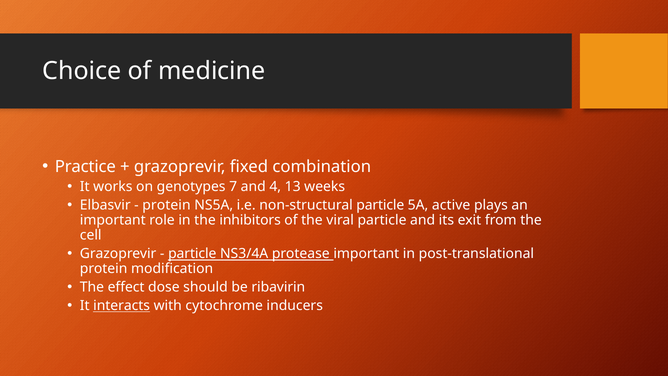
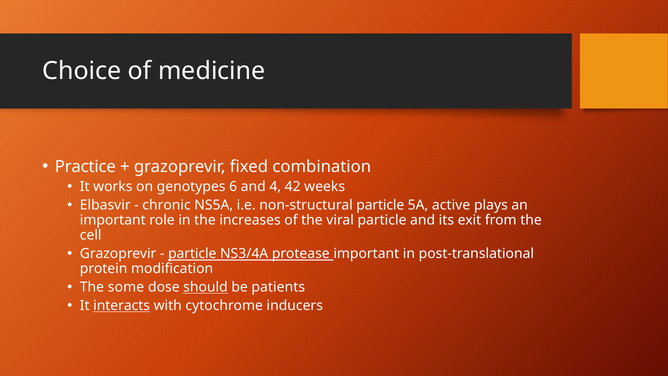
7: 7 -> 6 (233, 186)
13: 13 -> 42 (293, 186)
protein: protein -> chronic (167, 205)
inhibitors: inhibitors -> increases (250, 220)
effect: effect -> some (126, 287)
should underline: none -> present (205, 287)
ribavirin: ribavirin -> patients (278, 287)
